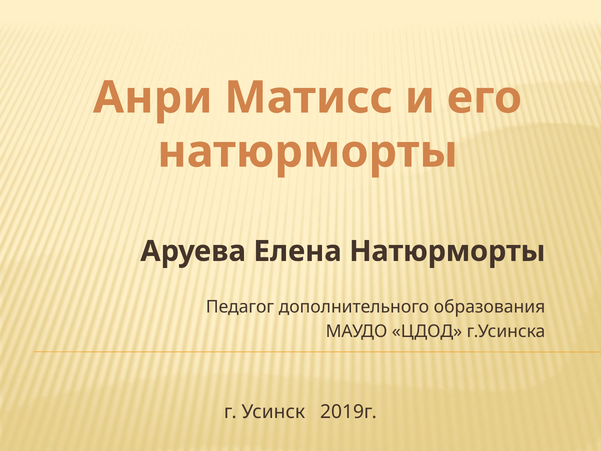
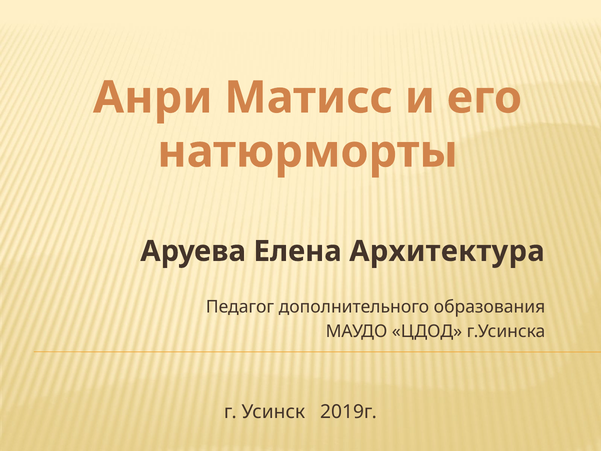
Елена Натюрморты: Натюрморты -> Архитектура (447, 251)
